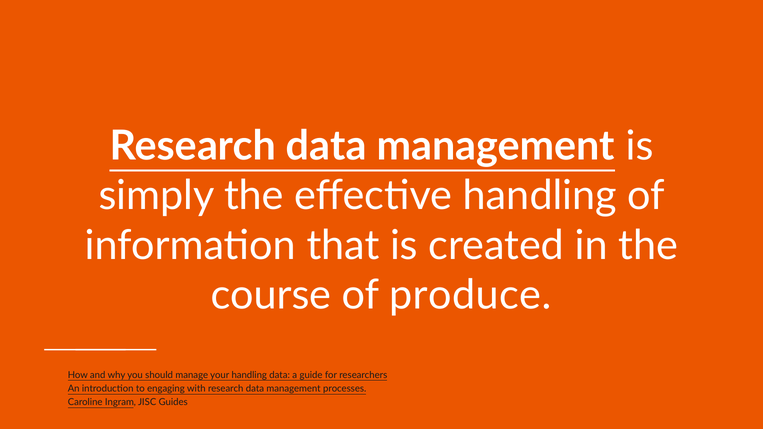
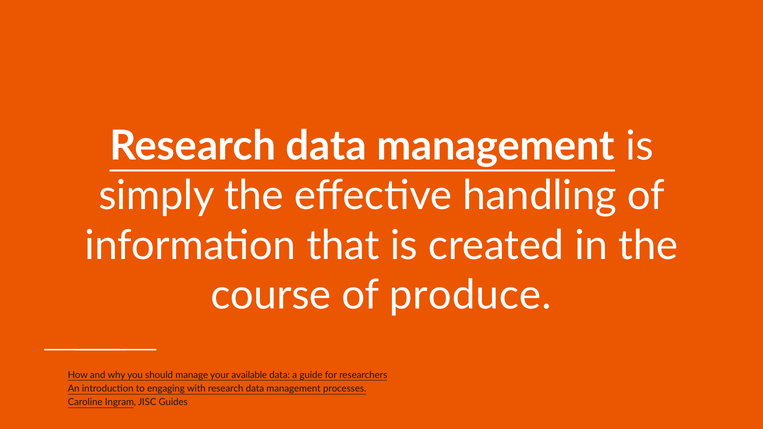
your handling: handling -> available (249, 375)
